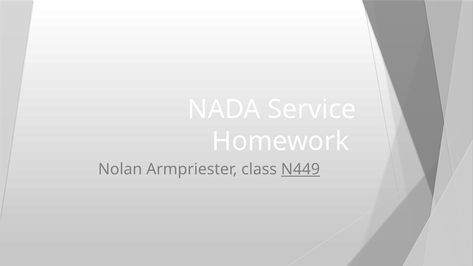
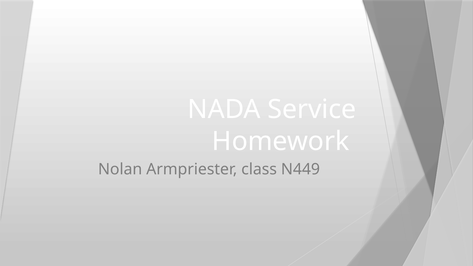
N449 underline: present -> none (300, 170)
